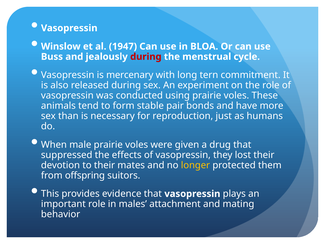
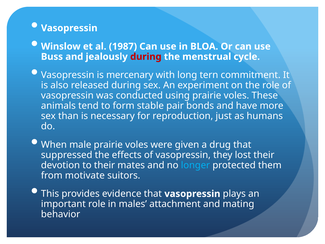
1947: 1947 -> 1987 (123, 46)
longer colour: yellow -> light blue (195, 165)
offspring: offspring -> motivate (85, 175)
